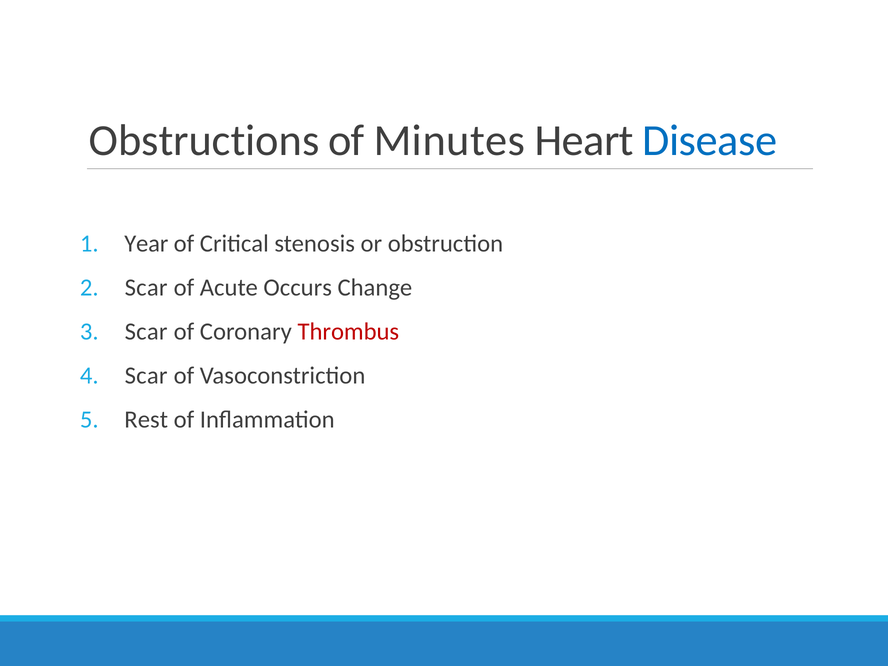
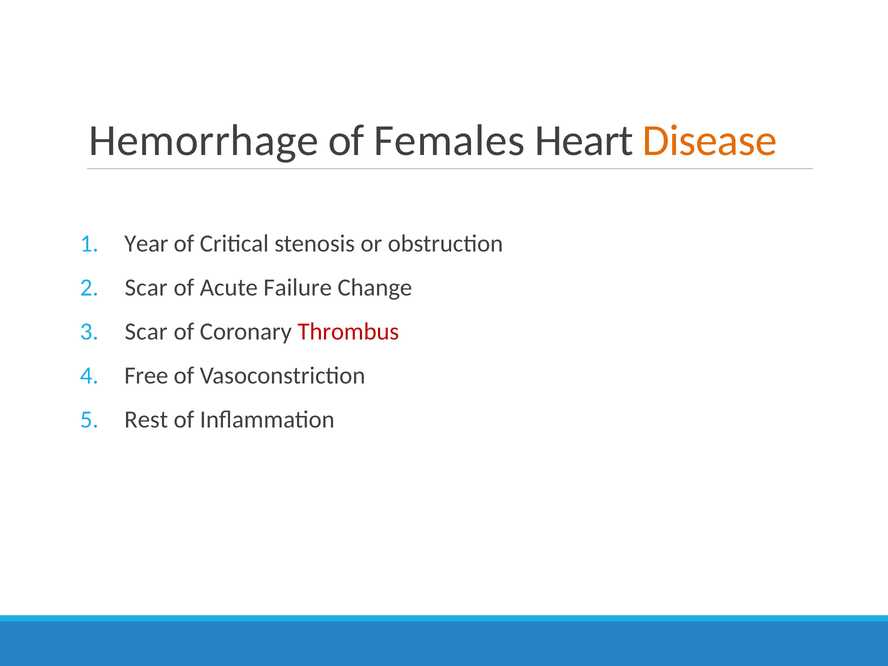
Obstructions: Obstructions -> Hemorrhage (204, 141)
Minutes: Minutes -> Females (449, 141)
Disease colour: blue -> orange (710, 141)
Occurs: Occurs -> Failure (298, 288)
Scar: Scar -> Free (146, 376)
